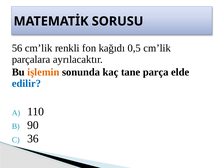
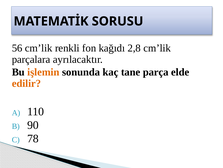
0,5: 0,5 -> 2,8 (134, 48)
edilir colour: blue -> orange (26, 83)
36: 36 -> 78 (33, 138)
